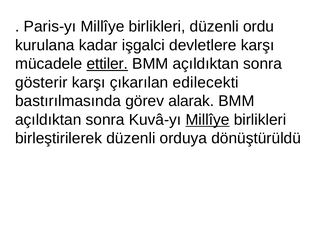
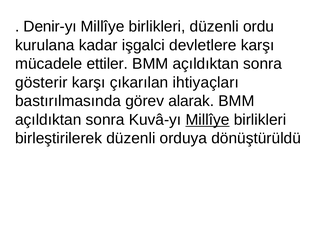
Paris-yı: Paris-yı -> Denir-yı (50, 26)
ettiler underline: present -> none (107, 64)
edilecekti: edilecekti -> ihtiyaçları (206, 82)
